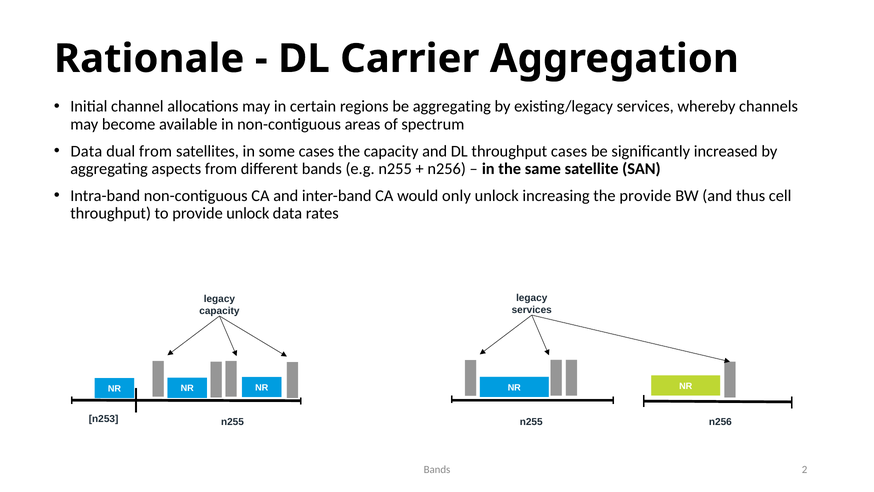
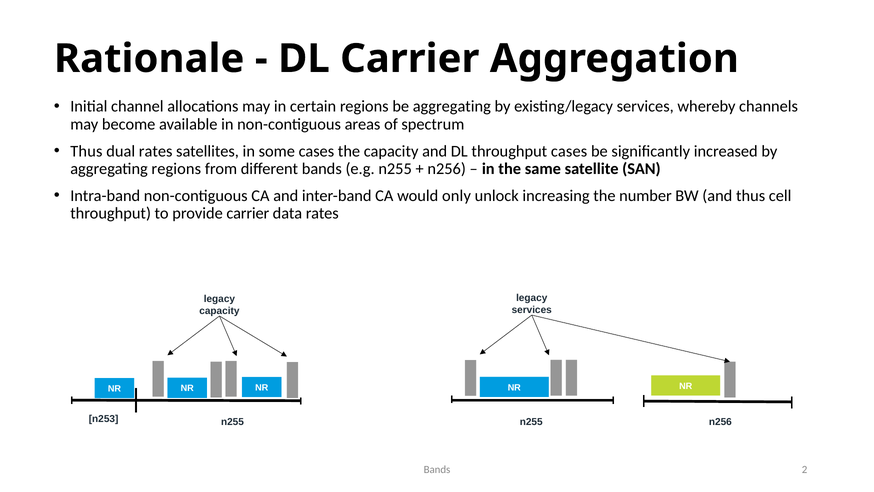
Data: Data -> Thus (86, 151)
dual from: from -> rates (156, 151)
aggregating aspects: aspects -> regions (176, 169)
the provide: provide -> number (645, 196)
provide unlock: unlock -> carrier (248, 213)
